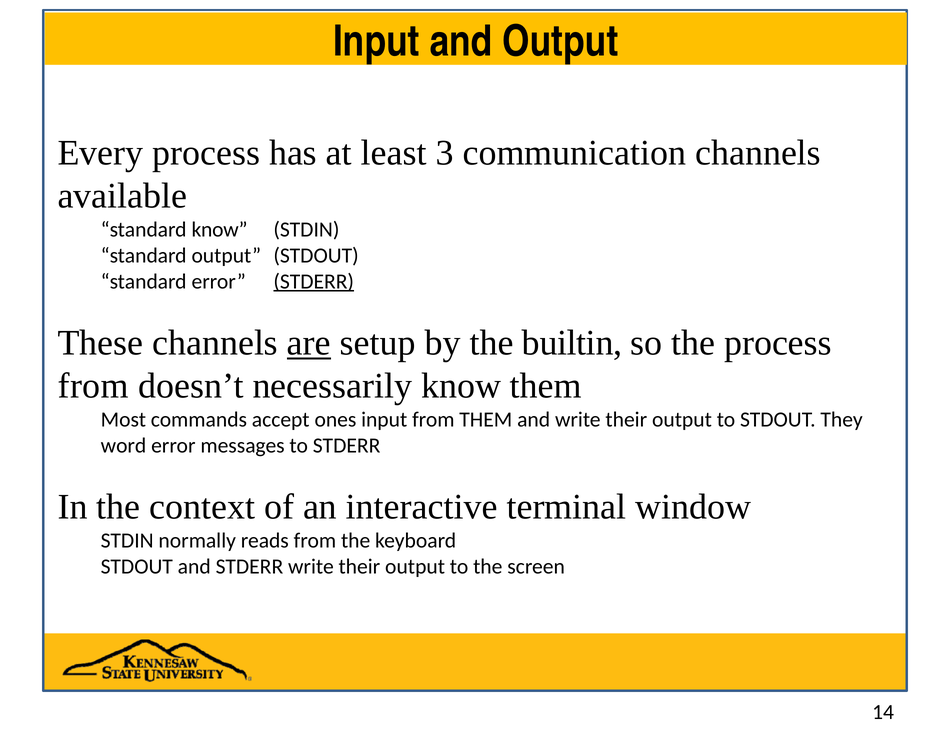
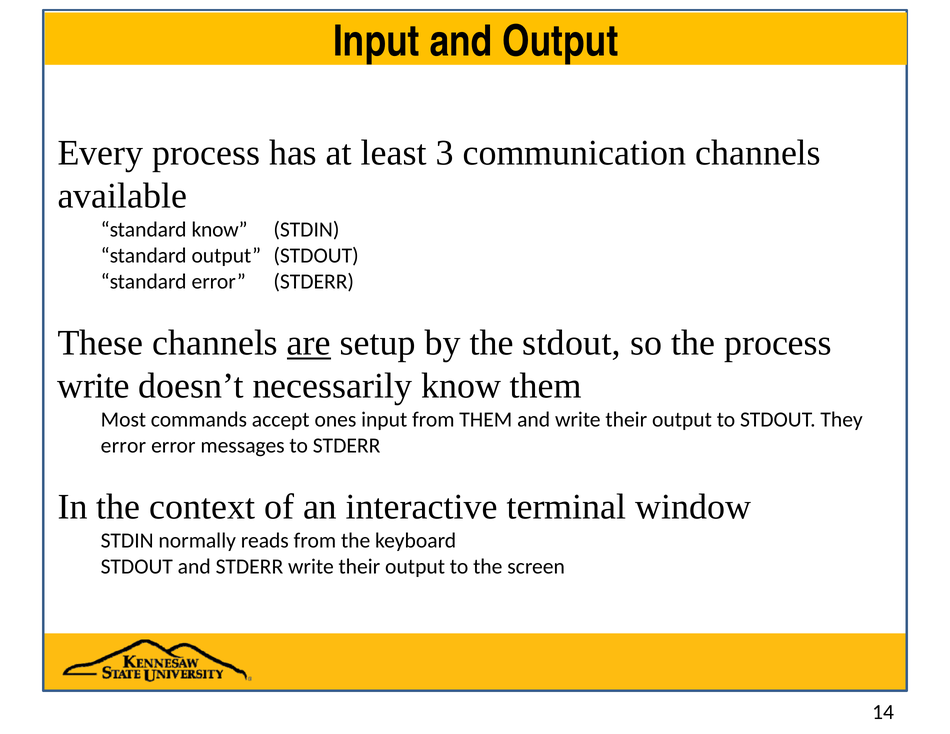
STDERR underline: present -> none (314, 281)
the builtin: builtin -> stdout (572, 343)
from: from -> write (94, 386)
word: word -> error (123, 446)
